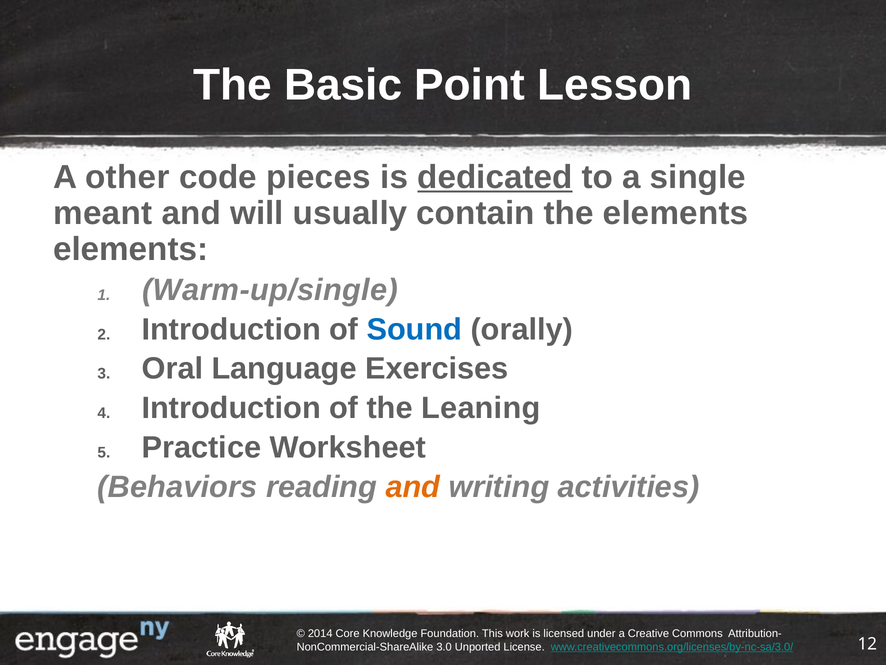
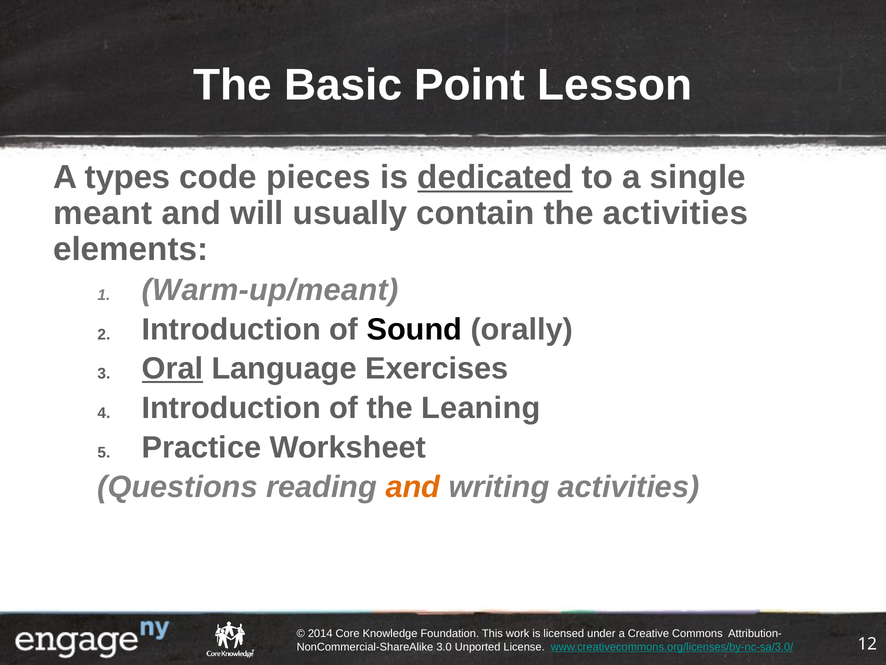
other: other -> types (128, 177)
the elements: elements -> activities (676, 213)
Warm-up/single: Warm-up/single -> Warm-up/meant (270, 290)
Sound colour: blue -> black (414, 329)
Oral underline: none -> present (172, 369)
Behaviors: Behaviors -> Questions (178, 487)
